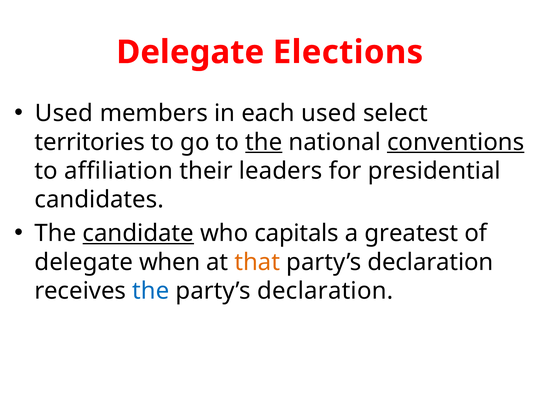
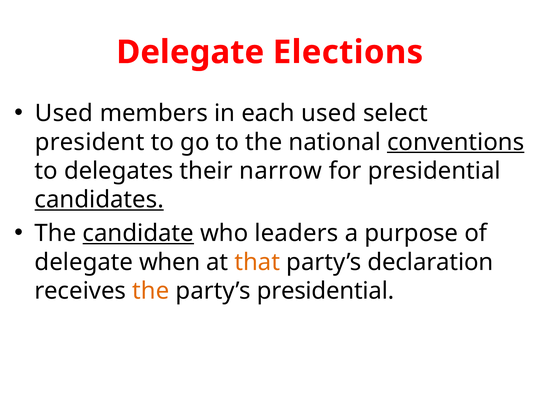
territories: territories -> president (90, 142)
the underline: present -> none (264, 142)
affiliation: affiliation -> delegates (119, 171)
leaders: leaders -> narrow (281, 171)
candidates underline: none -> present (99, 200)
capitals: capitals -> leaders (296, 233)
greatest: greatest -> purpose (411, 233)
the colour: blue -> orange (151, 291)
declaration: declaration -> presidential (325, 291)
